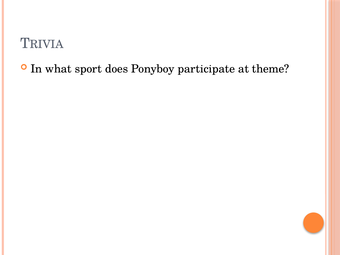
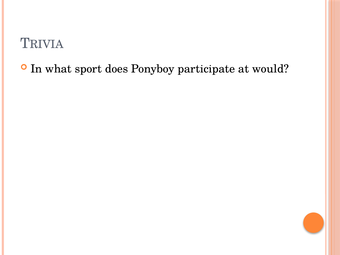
theme: theme -> would (270, 69)
